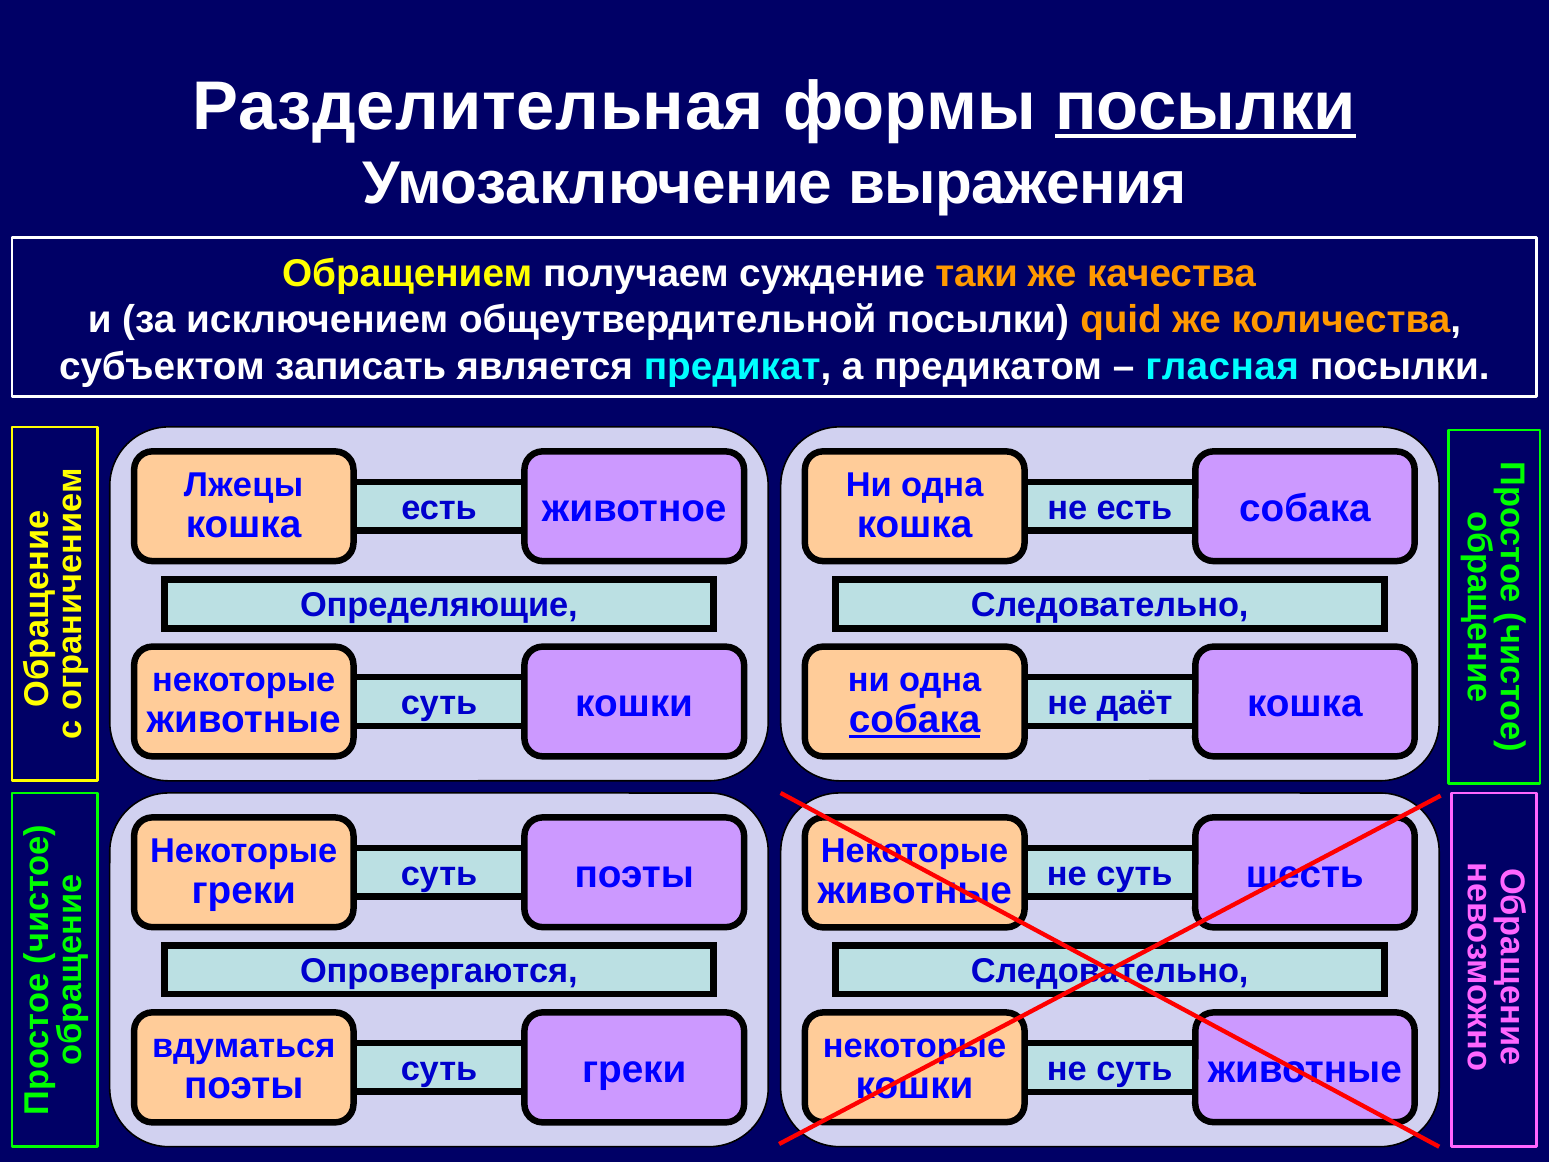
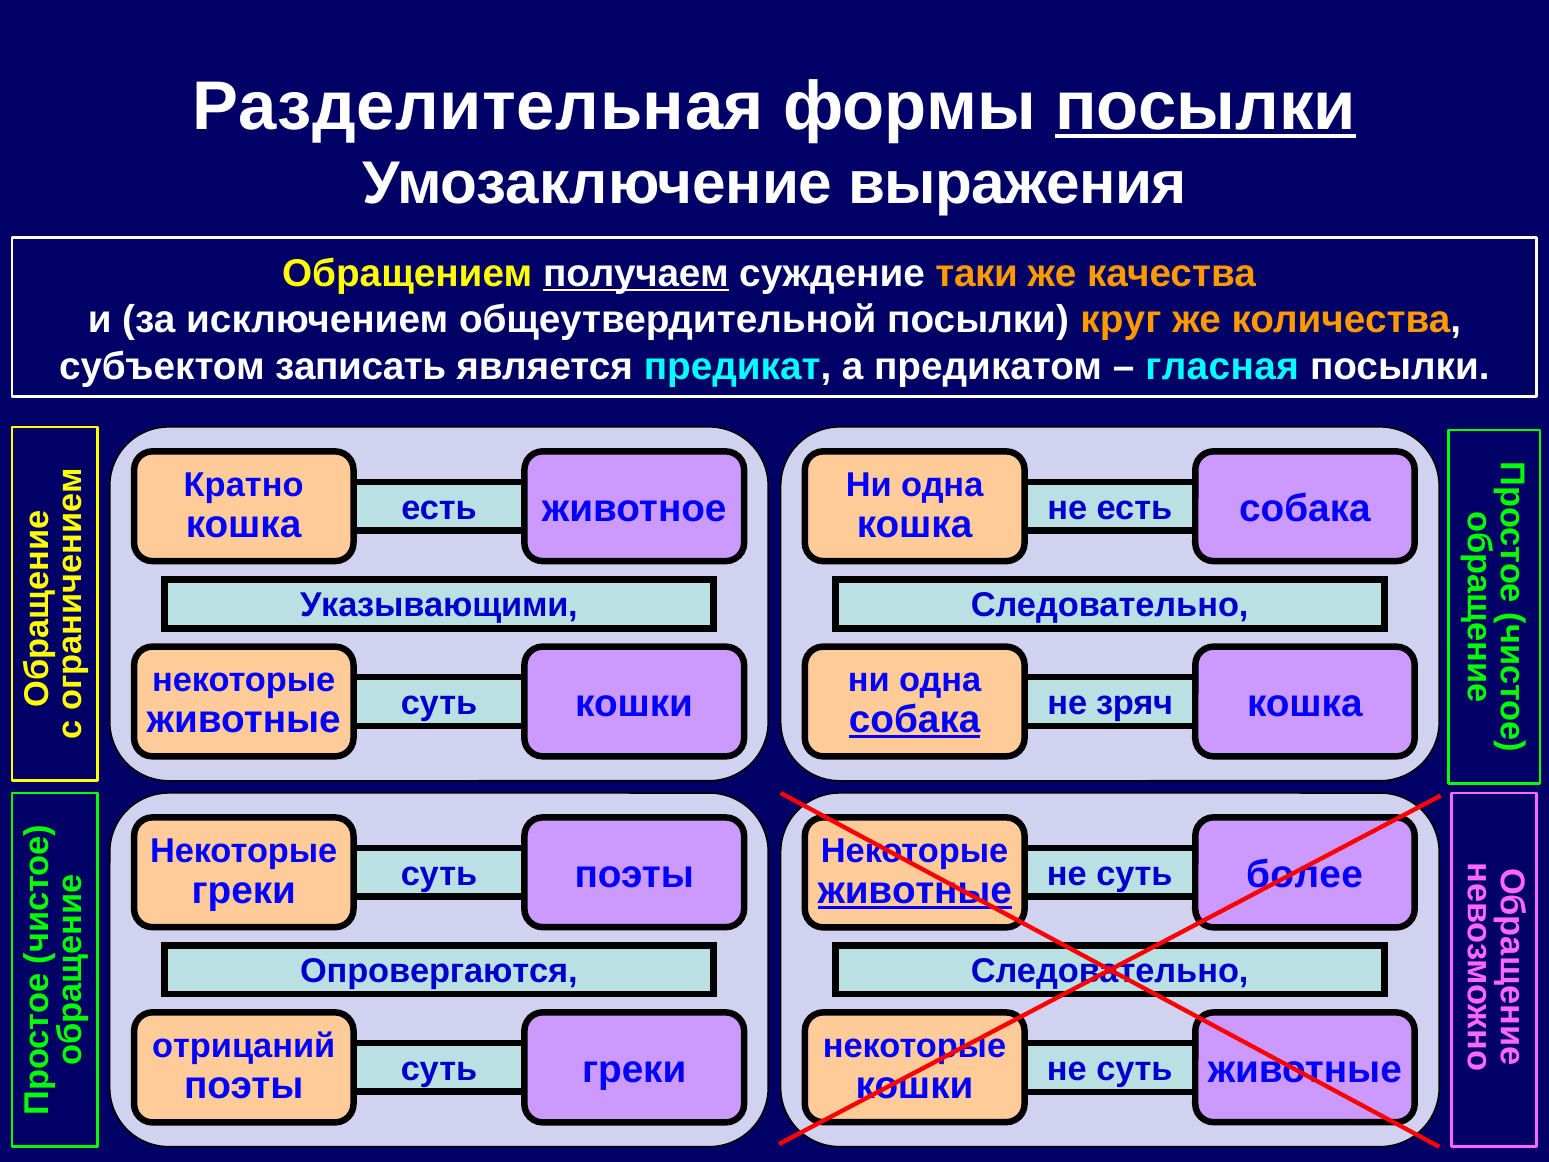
получаем underline: none -> present (636, 273)
quid: quid -> круг (1121, 320)
Лжецы: Лжецы -> Кратно (244, 485)
Определяющие: Определяющие -> Указывающими (439, 605)
даёт: даёт -> зряч (1135, 703)
шесть: шесть -> более (1305, 875)
животные underline: none -> present (915, 891)
вдуматься: вдуматься -> отрицаний (244, 1046)
